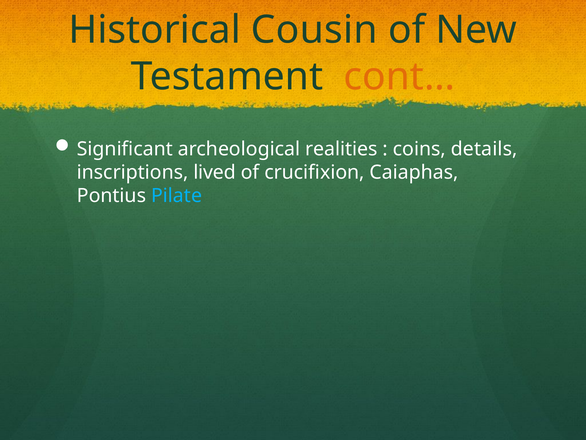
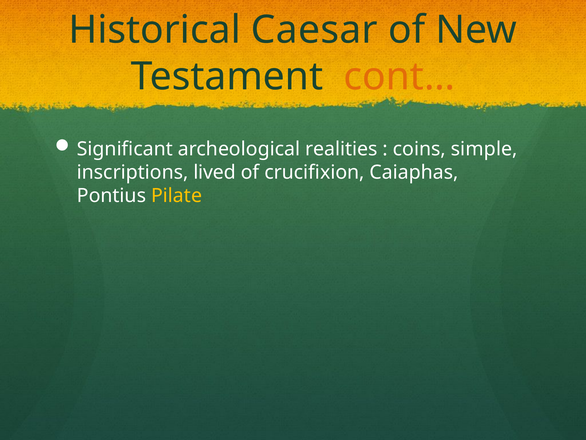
Cousin: Cousin -> Caesar (314, 30)
details: details -> simple (484, 149)
Pilate colour: light blue -> yellow (177, 196)
